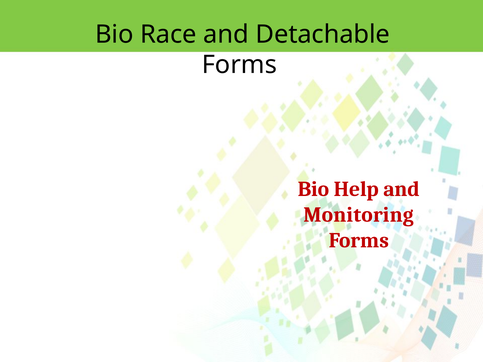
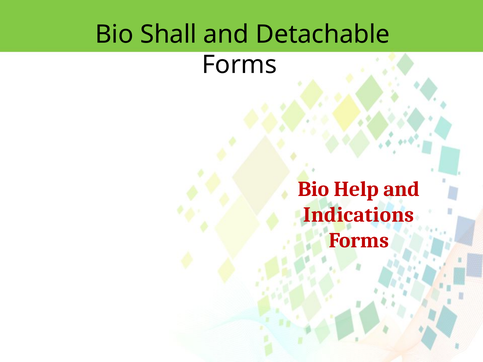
Race: Race -> Shall (168, 34)
Monitoring: Monitoring -> Indications (359, 215)
